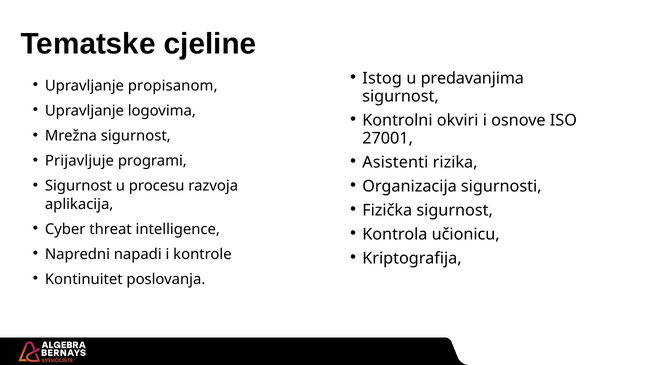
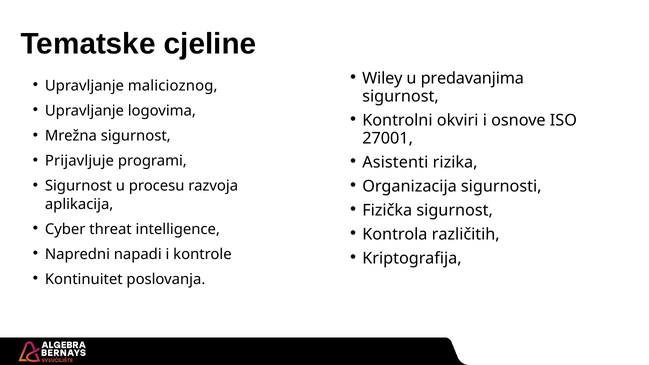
Istog: Istog -> Wiley (382, 79)
propisanom: propisanom -> malicioznog (173, 86)
učionicu: učionicu -> različitih (466, 234)
